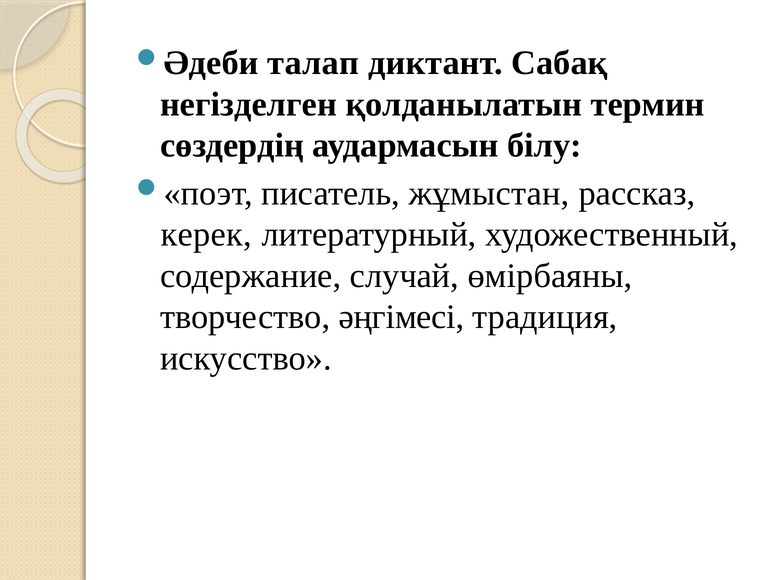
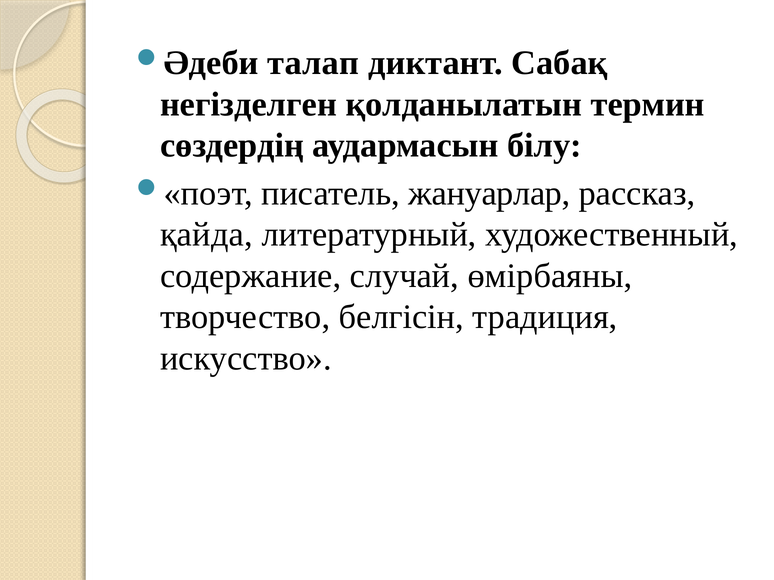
жұмыстан: жұмыстан -> жануарлар (489, 193)
керек: керек -> қайда (206, 235)
әңгімесі: әңгімесі -> белгісін (401, 317)
